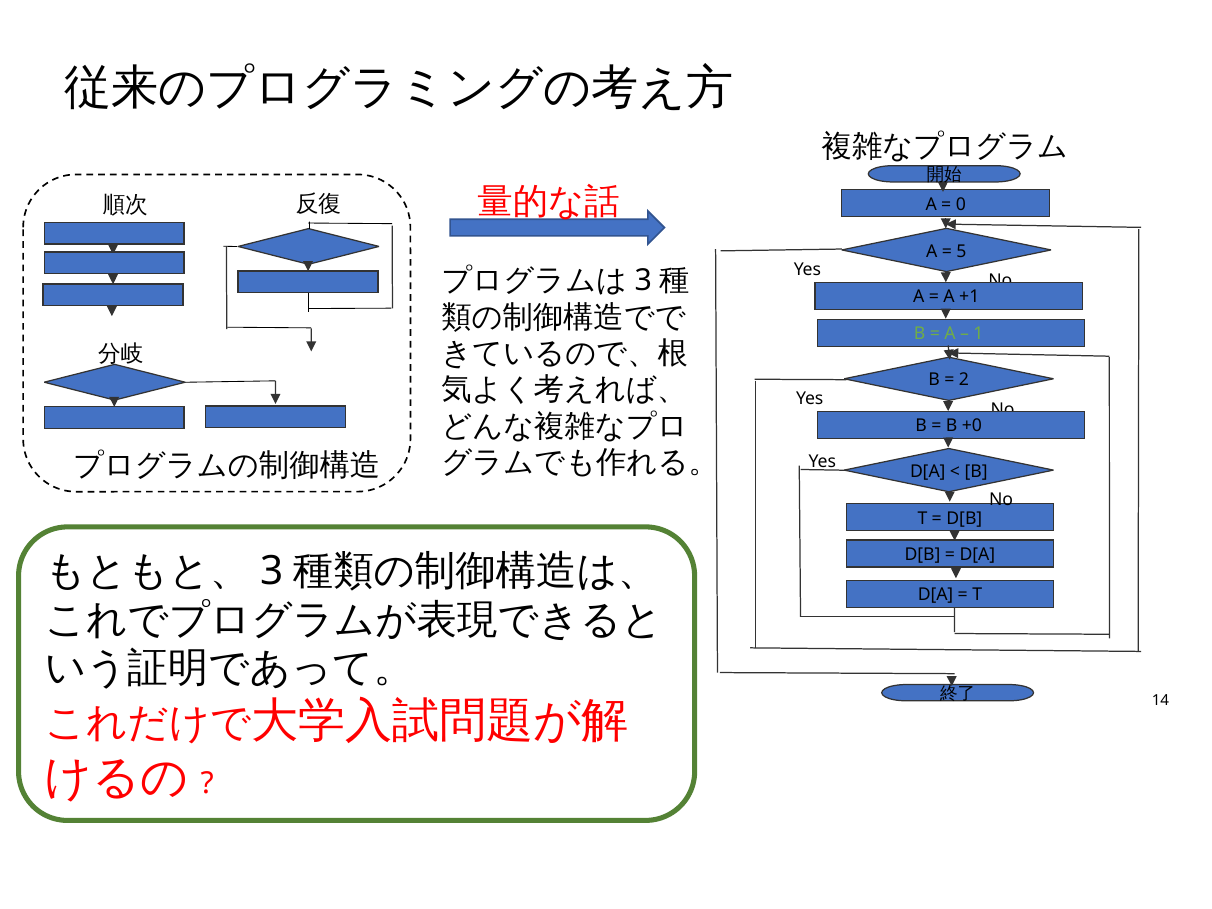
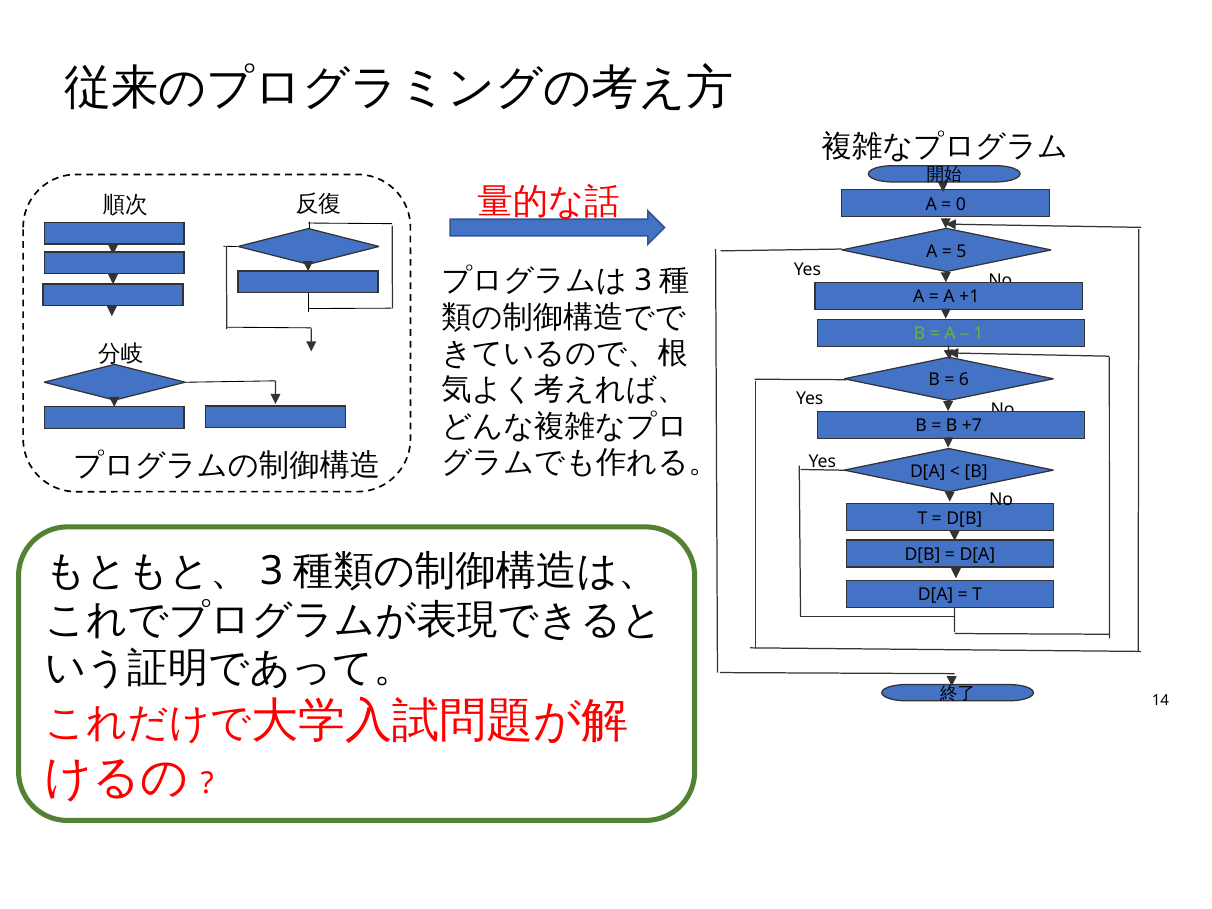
2: 2 -> 6 (964, 380)
+0: +0 -> +7 (972, 426)
